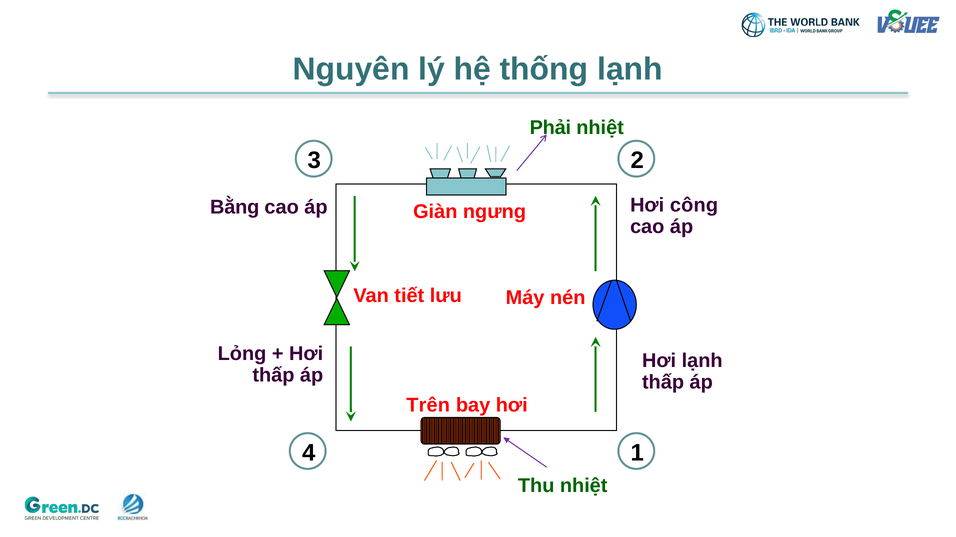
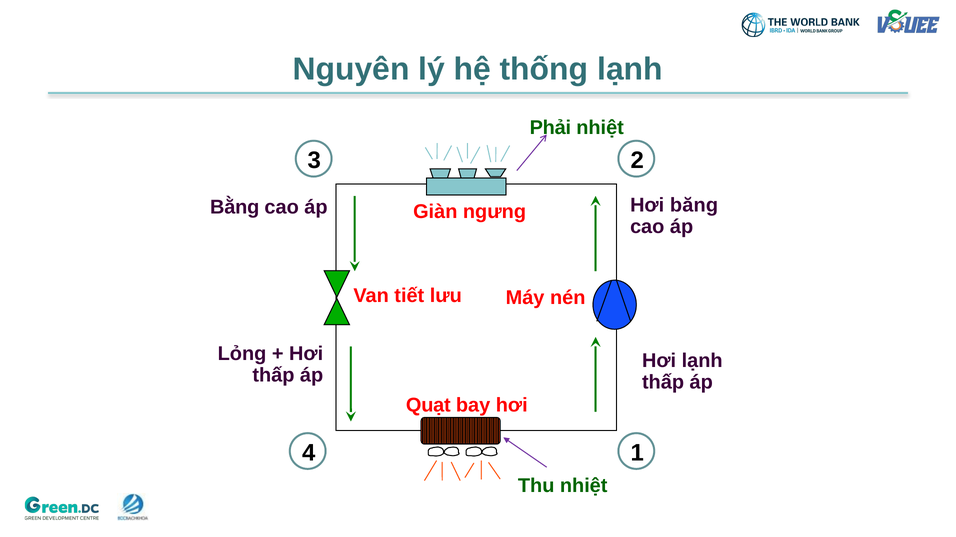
công: công -> băng (694, 206)
Trên: Trên -> Quạt (428, 406)
